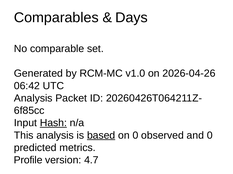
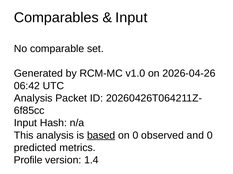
Days: Days -> Input (131, 18)
Hash underline: present -> none (53, 123)
4.7: 4.7 -> 1.4 (91, 161)
